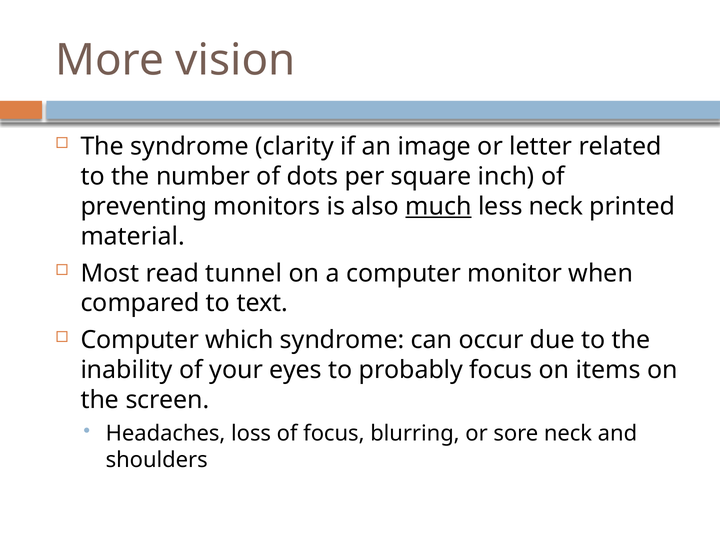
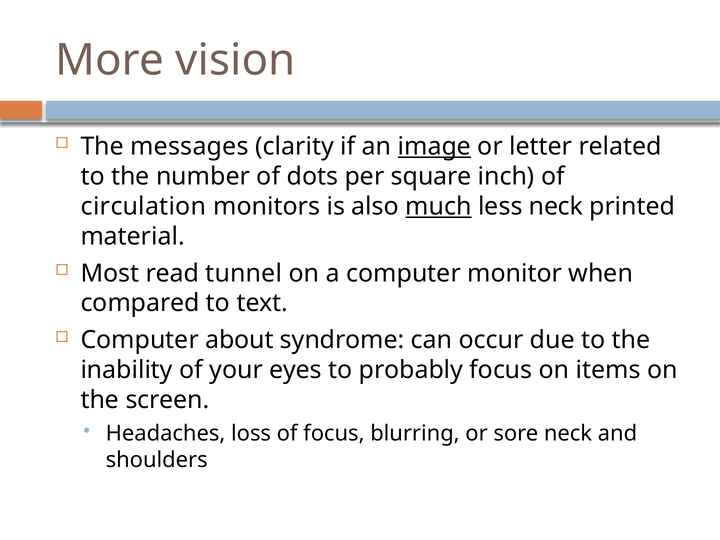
The syndrome: syndrome -> messages (190, 146)
image underline: none -> present (434, 146)
preventing: preventing -> circulation (144, 206)
which: which -> about (239, 340)
